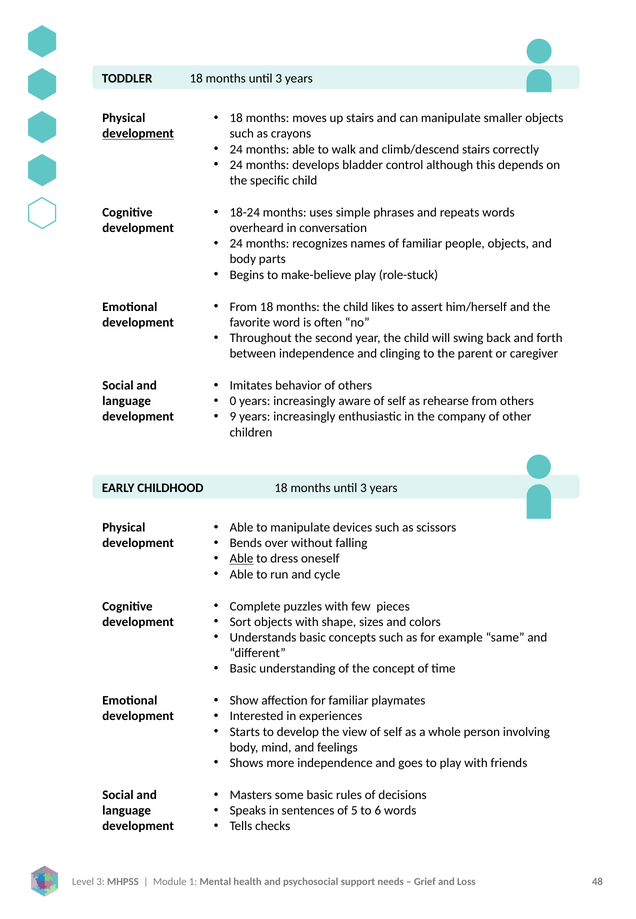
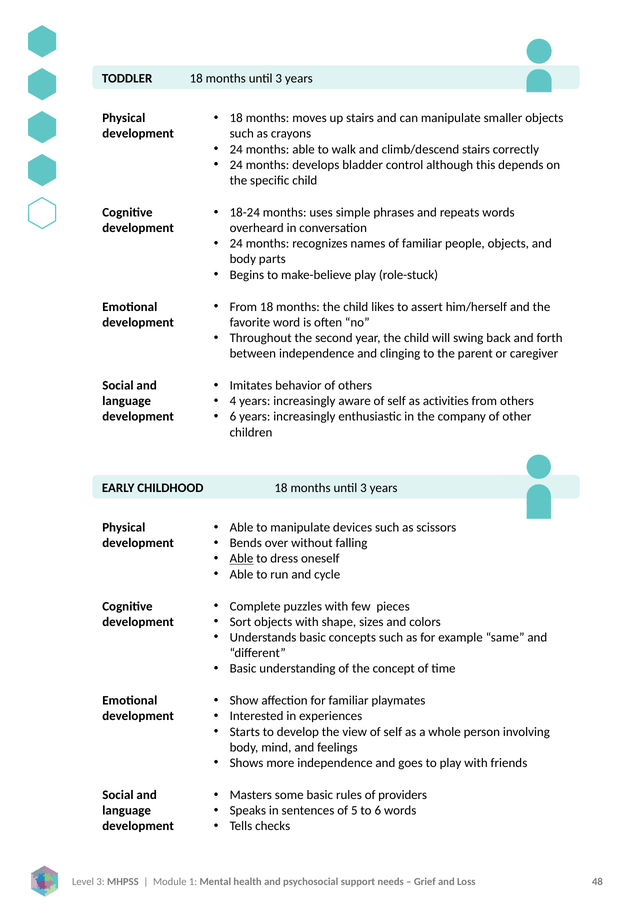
development underline: present -> none (138, 134)
0: 0 -> 4 (233, 401)
rehearse: rehearse -> activities (446, 401)
9: 9 -> 6 (233, 417)
decisions: decisions -> providers (403, 795)
